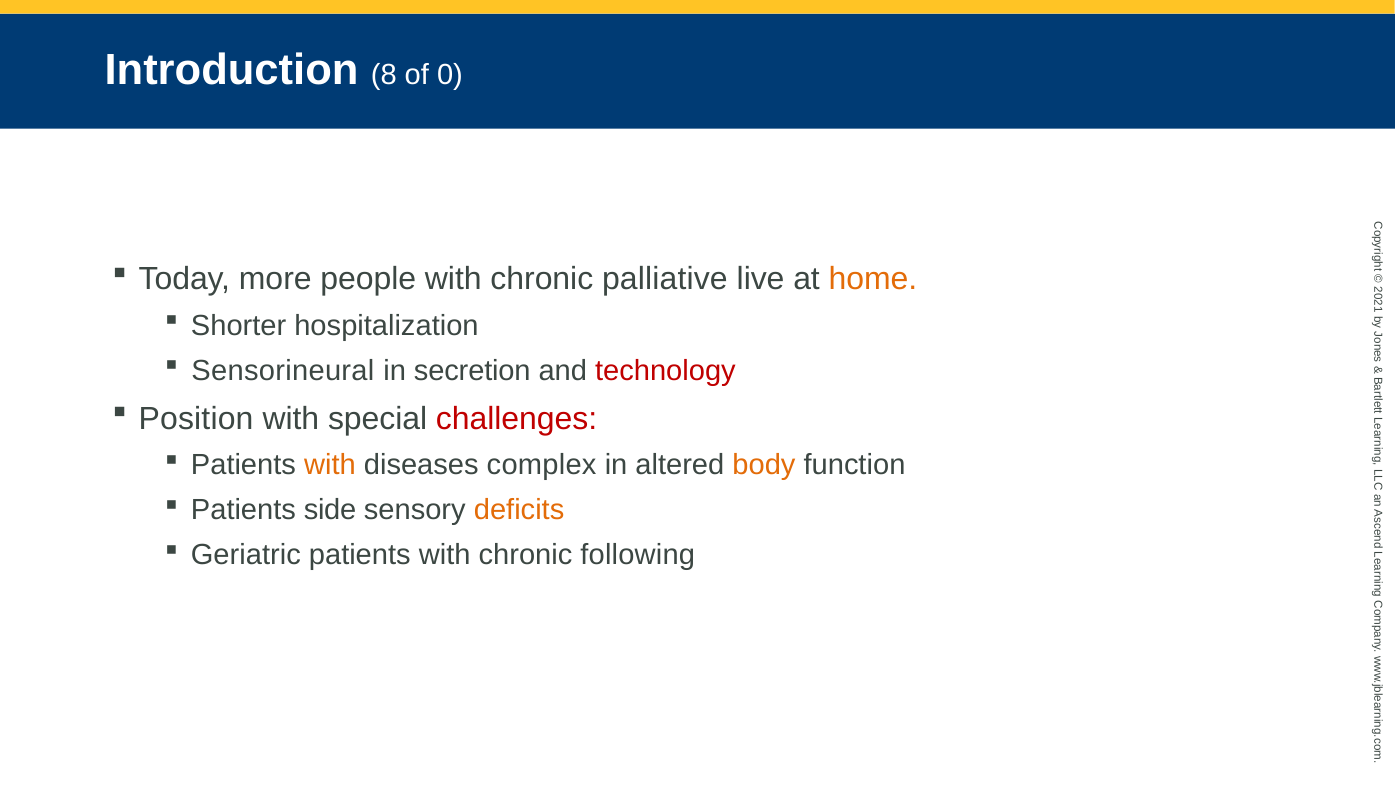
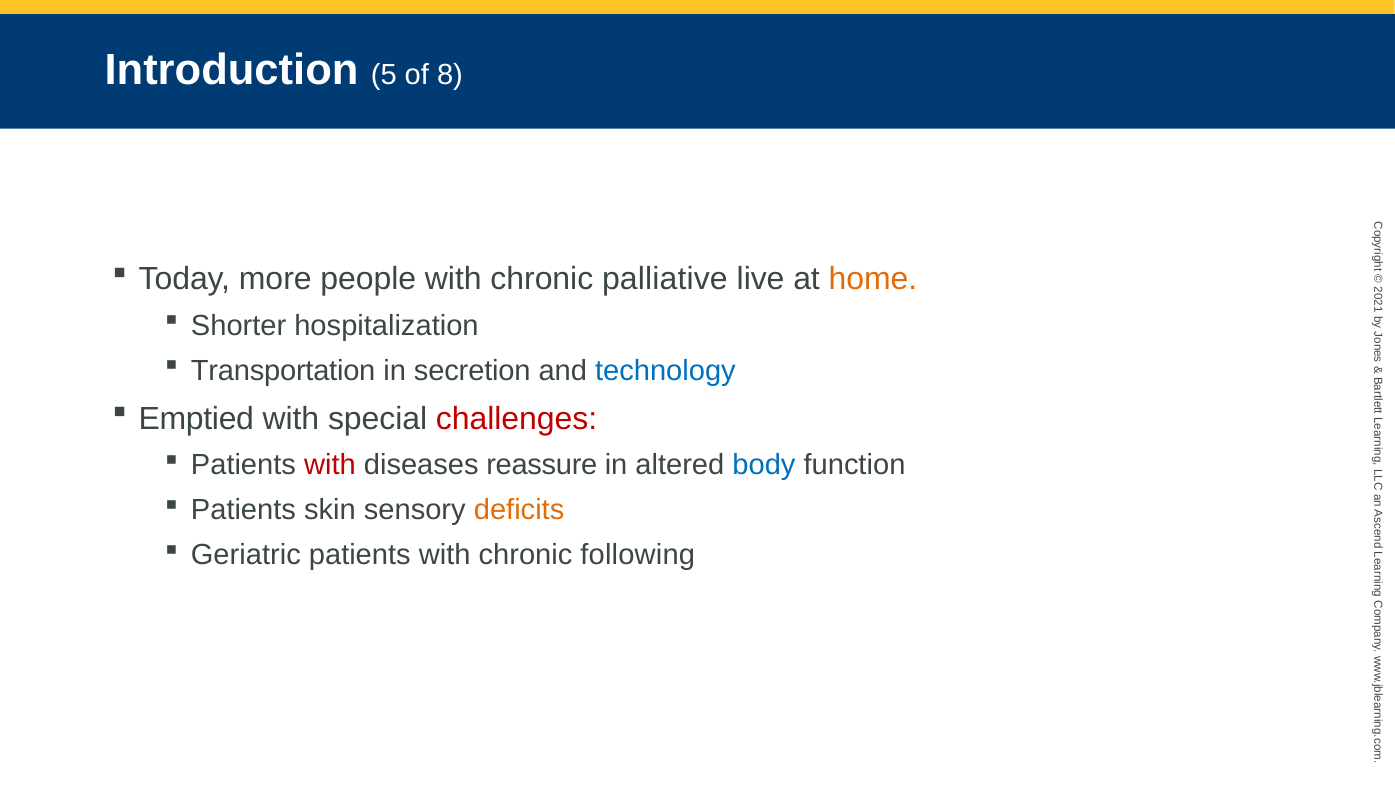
8: 8 -> 5 (384, 75)
of 0: 0 -> 8 (450, 75)
Sensorineural: Sensorineural -> Transportation (283, 370)
technology colour: red -> blue (665, 370)
Position: Position -> Emptied (196, 418)
with colour: orange -> red (330, 465)
complex: complex -> reassure (542, 465)
body colour: orange -> blue (764, 465)
side: side -> skin (330, 510)
